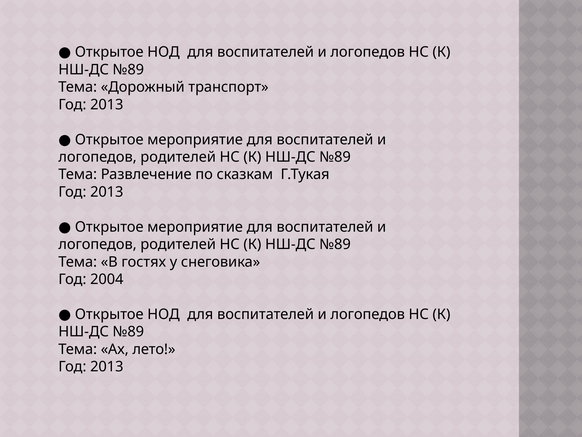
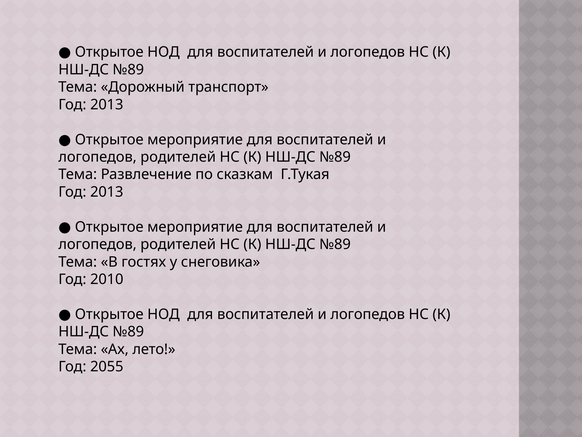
2004: 2004 -> 2010 (107, 279)
2013: 2013 -> 2055 (107, 366)
